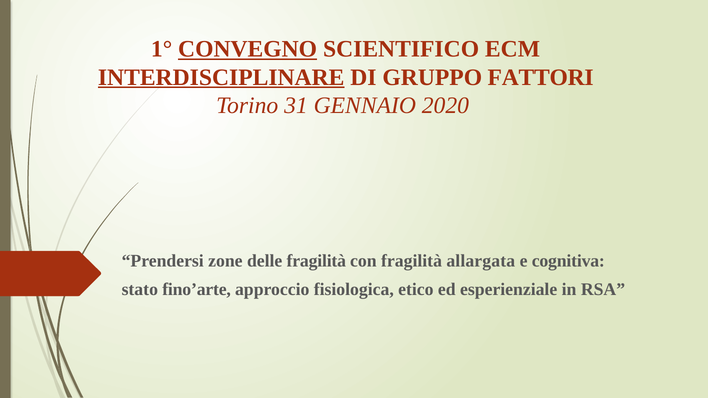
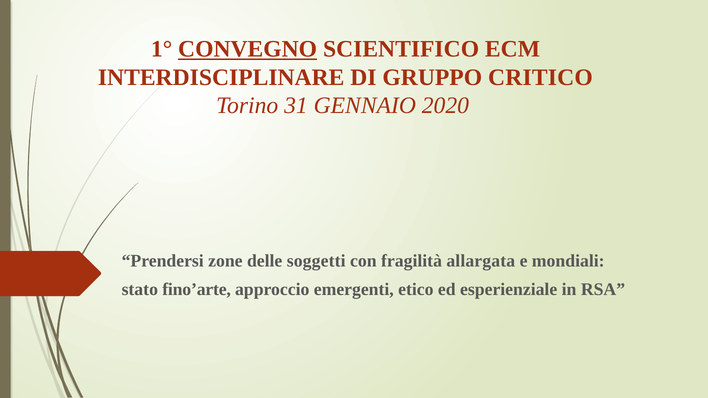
INTERDISCIPLINARE underline: present -> none (221, 77)
FATTORI: FATTORI -> CRITICO (540, 77)
delle fragilità: fragilità -> soggetti (316, 261)
cognitiva: cognitiva -> mondiali (568, 261)
fisiologica: fisiologica -> emergenti (354, 290)
